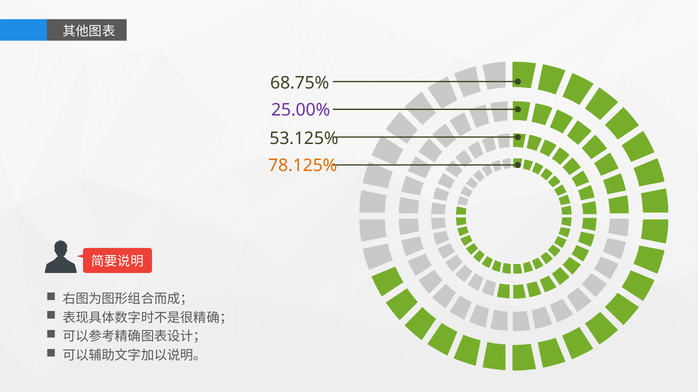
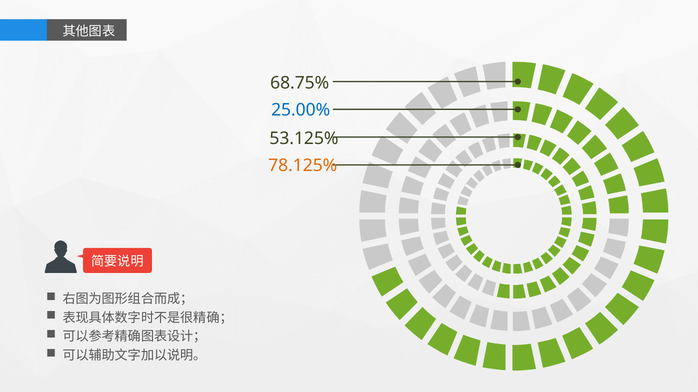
25.00% colour: purple -> blue (301, 110)
